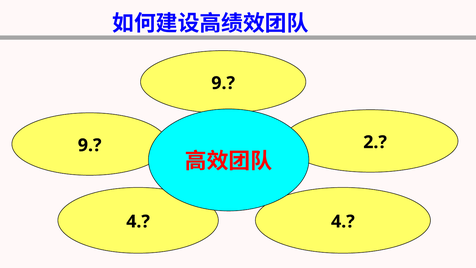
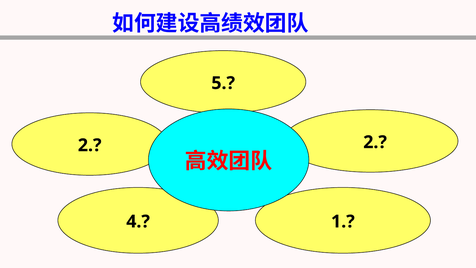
9: 9 -> 5 (223, 83)
9: 9 -> 2 (90, 145)
4 4: 4 -> 1 (343, 221)
